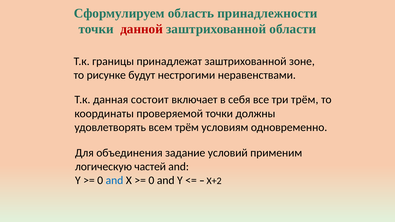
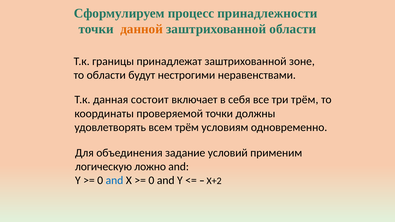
область: область -> процесс (191, 13)
данной colour: red -> orange (142, 29)
то рисунке: рисунке -> области (106, 75)
частей: частей -> ложно (150, 167)
